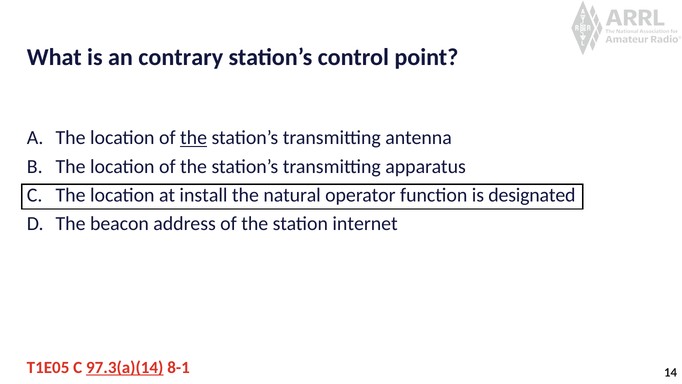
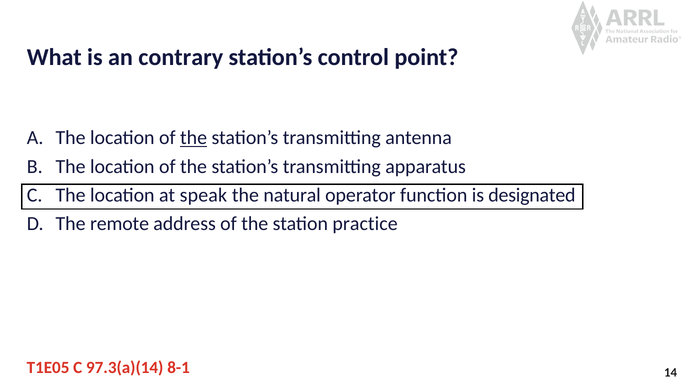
install: install -> speak (203, 195)
beacon: beacon -> remote (120, 224)
internet: internet -> practice (365, 224)
97.3(a)(14 underline: present -> none (125, 367)
